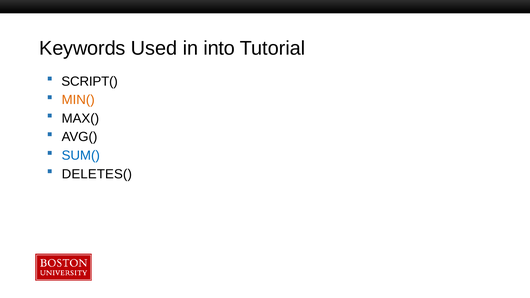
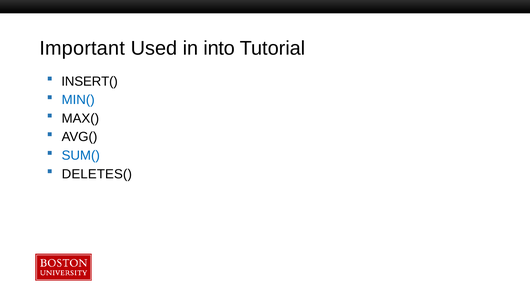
Keywords: Keywords -> Important (82, 48)
SCRIPT(: SCRIPT( -> INSERT( (90, 81)
MIN( colour: orange -> blue (78, 100)
